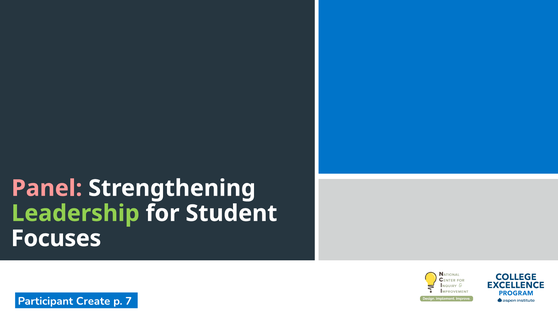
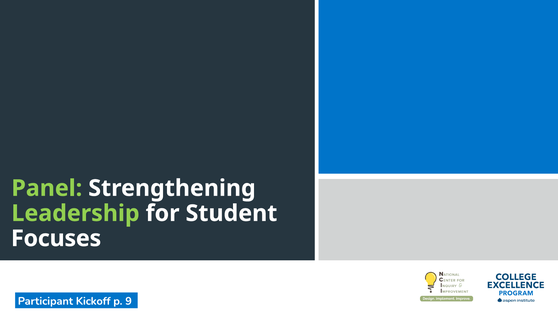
Panel colour: pink -> light green (47, 188)
Create: Create -> Kickoff (93, 301)
7: 7 -> 9 (129, 301)
